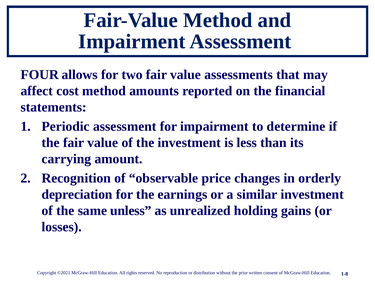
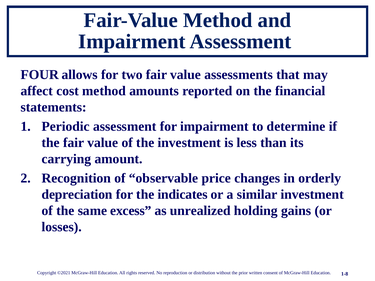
earnings: earnings -> indicates (183, 195)
unless: unless -> excess (131, 211)
